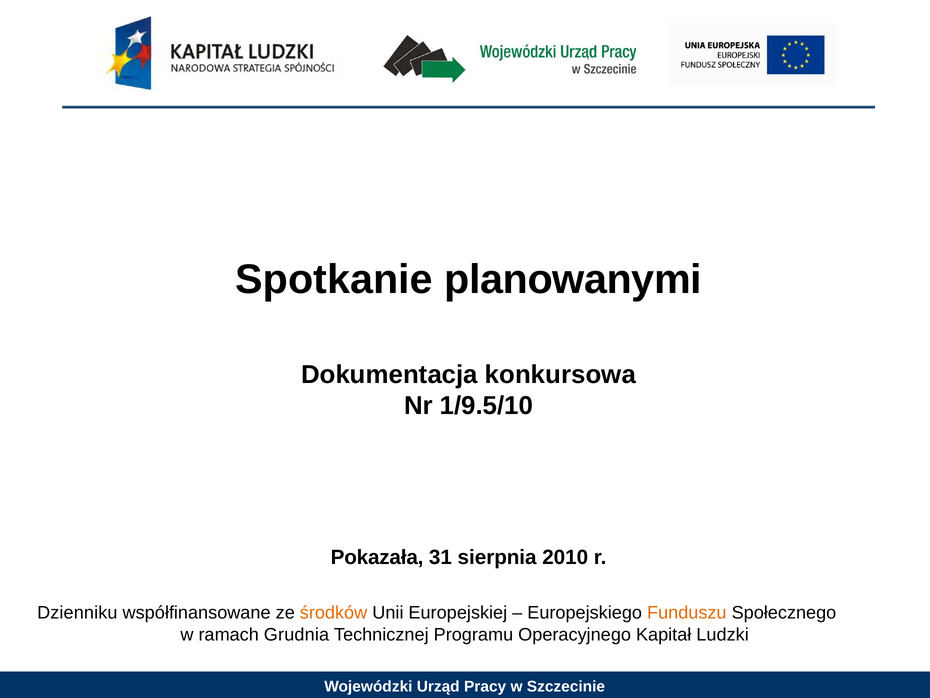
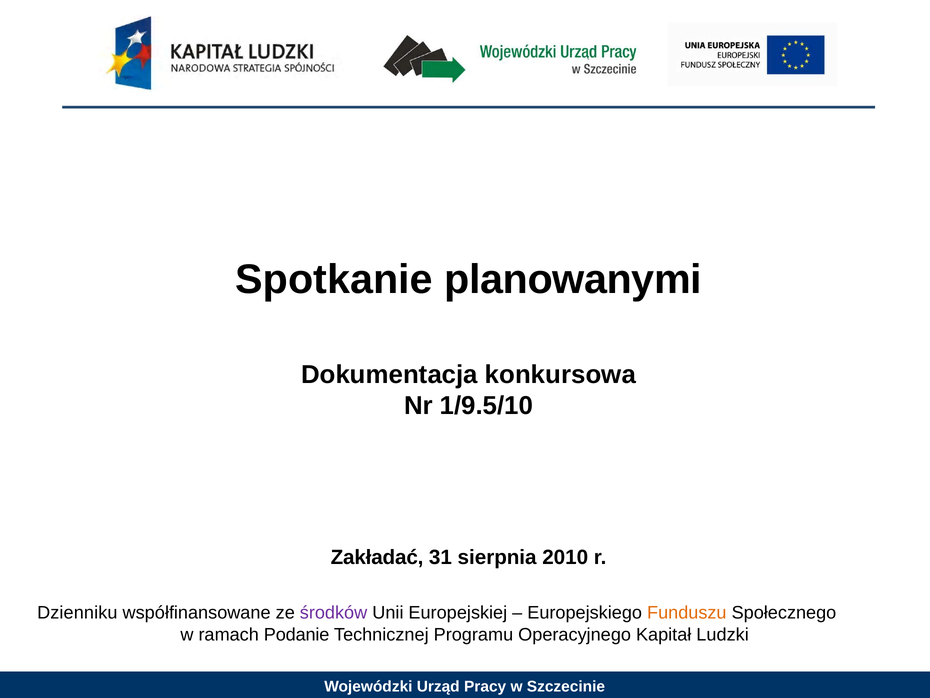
Pokazała: Pokazała -> Zakładać (377, 557)
środków colour: orange -> purple (334, 612)
Grudnia: Grudnia -> Podanie (297, 634)
